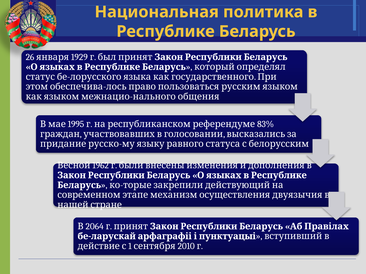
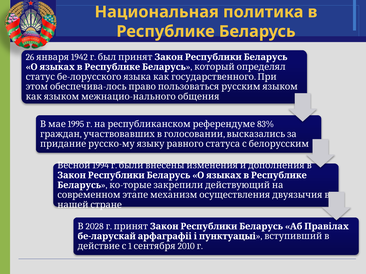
1929: 1929 -> 1942 (79, 57)
1962: 1962 -> 1994 (101, 166)
2064: 2064 -> 2028 (95, 227)
